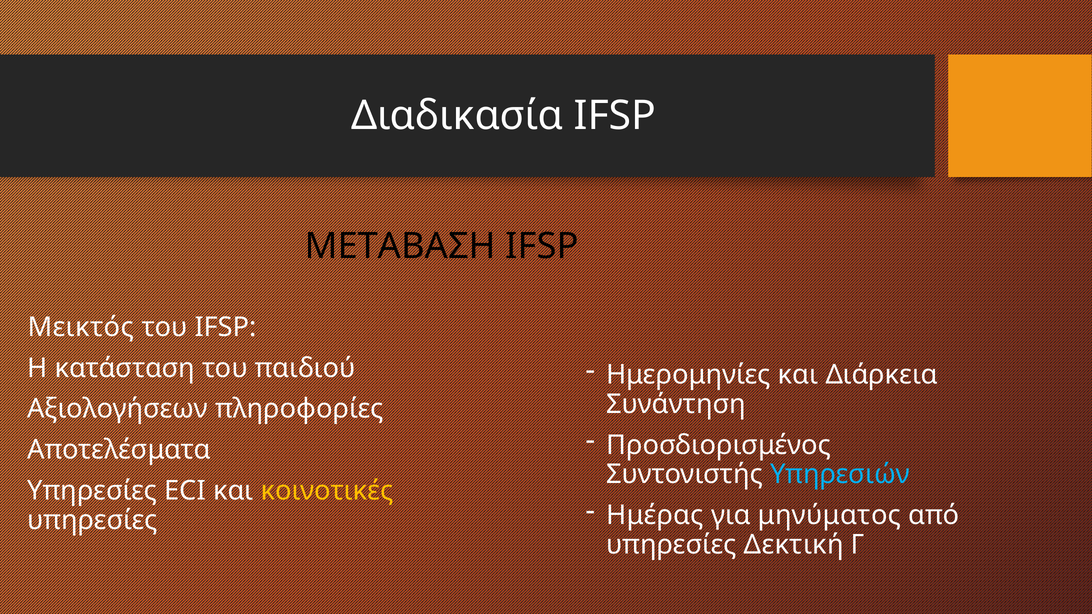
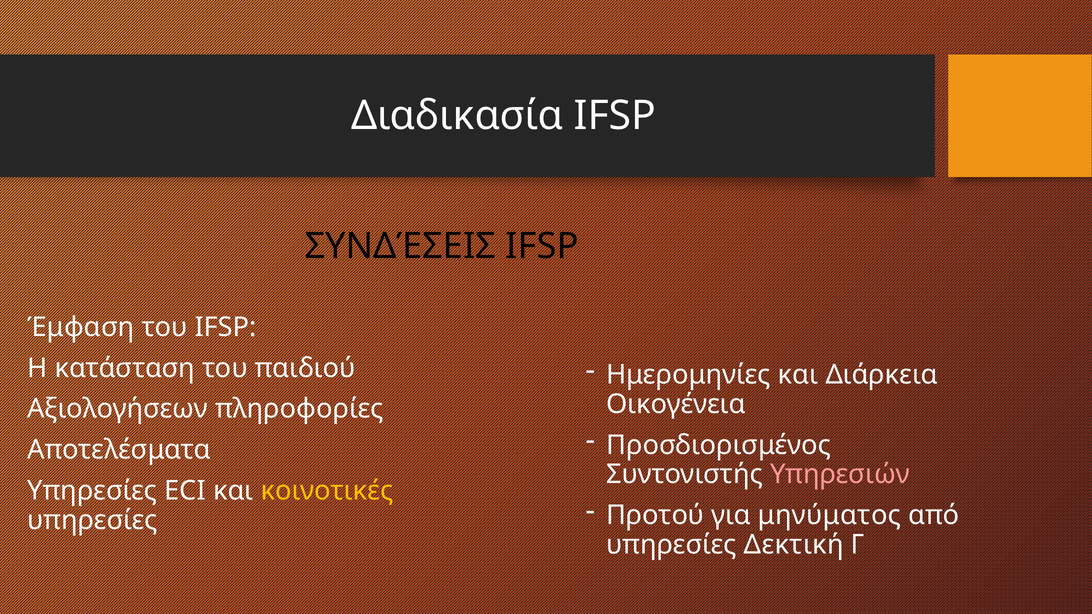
ΜΕΤΑΒΑΣΗ: ΜΕΤΑΒΑΣΗ -> ΣΥΝΔΈΣΕΙΣ (400, 246)
Μεικτός: Μεικτός -> Έμφαση (81, 327)
Συνάντηση: Συνάντηση -> Οικογένεια (676, 404)
Υπηρεσιών colour: light blue -> pink (840, 475)
Ημέρας: Ημέρας -> Προτού (655, 515)
